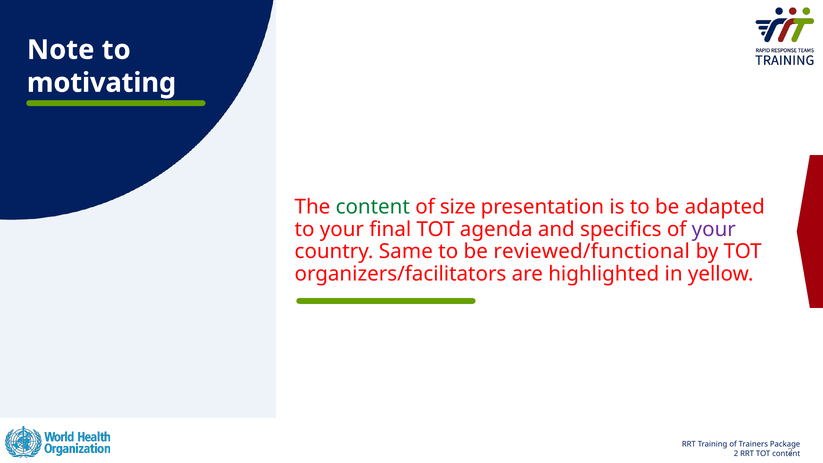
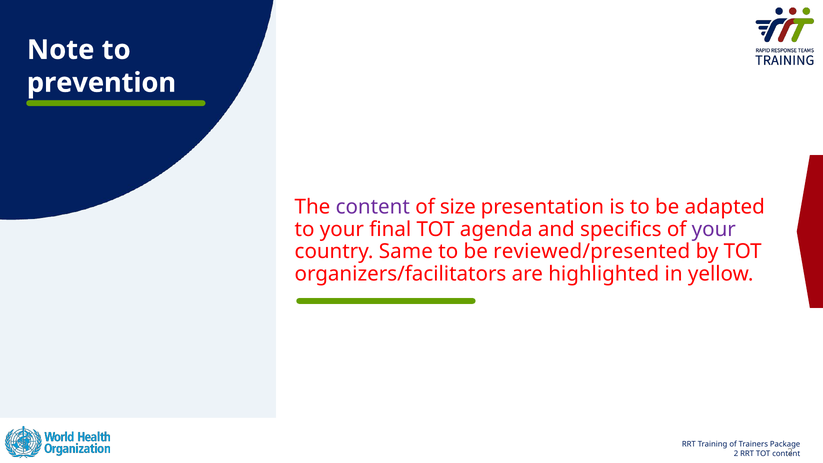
motivating: motivating -> prevention (102, 83)
content colour: green -> purple (373, 207)
reviewed/functional: reviewed/functional -> reviewed/presented (592, 252)
